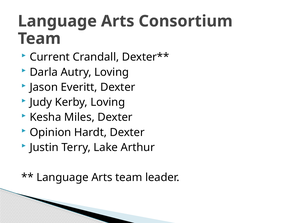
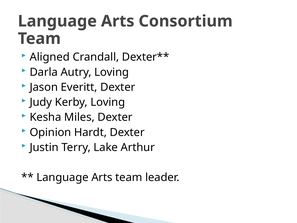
Current: Current -> Aligned (50, 57)
